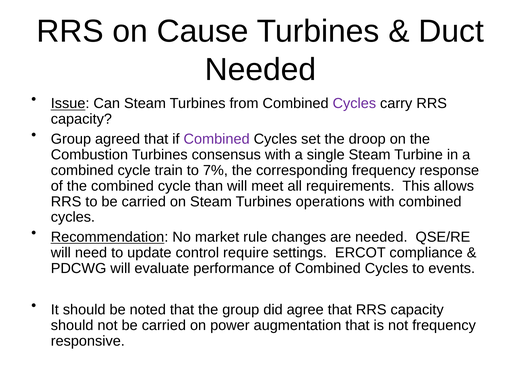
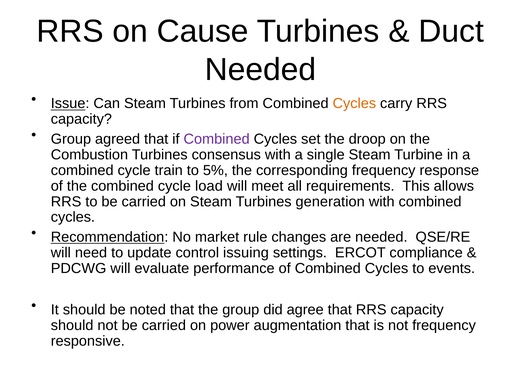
Cycles colour: purple -> orange (354, 103)
7%: 7% -> 5% (215, 170)
than: than -> load (209, 186)
operations: operations -> generation (330, 201)
require: require -> issuing (246, 252)
